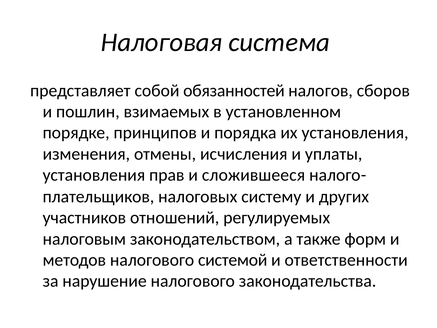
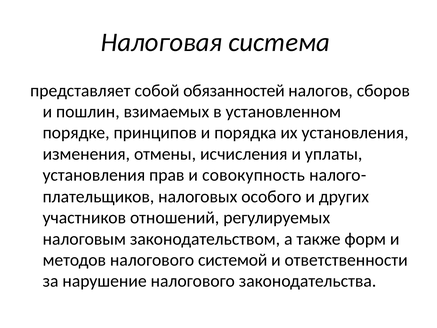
сложившееся: сложившееся -> совокупность (253, 175)
систему: систему -> особого (271, 196)
